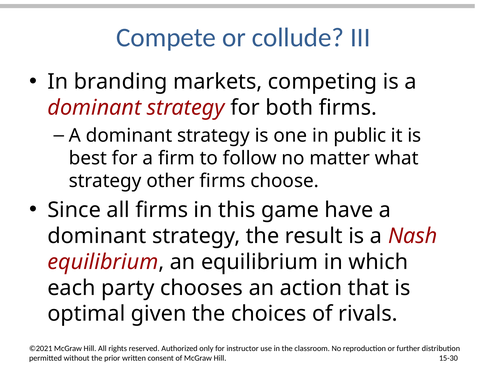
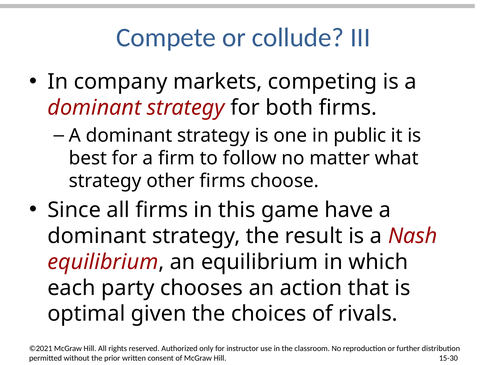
branding: branding -> company (121, 82)
